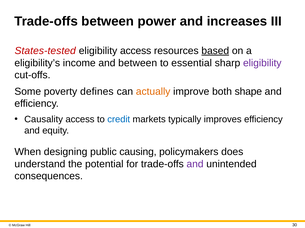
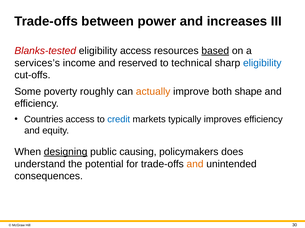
States-tested: States-tested -> Blanks-tested (45, 51)
eligibility’s: eligibility’s -> services’s (37, 63)
and between: between -> reserved (138, 63)
essential: essential -> technical (192, 63)
eligibility colour: purple -> blue (262, 63)
defines: defines -> roughly (97, 92)
Causality: Causality -> Countries (44, 120)
designing underline: none -> present (66, 152)
and colour: purple -> orange (195, 164)
